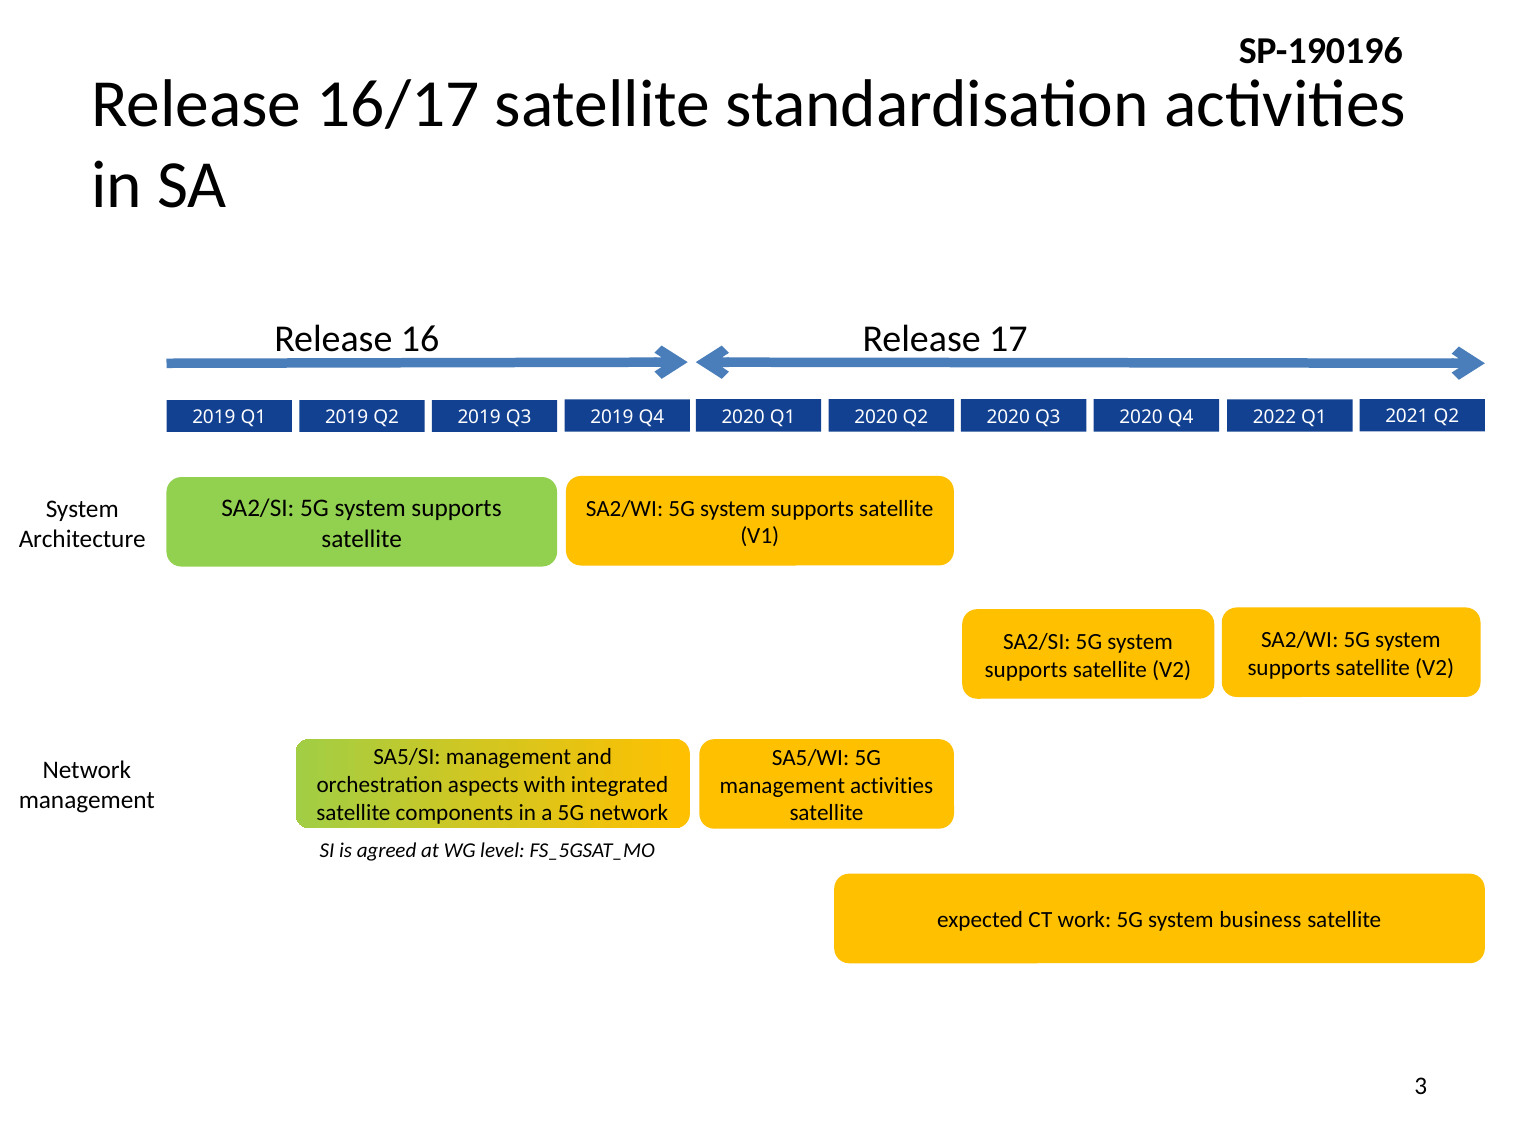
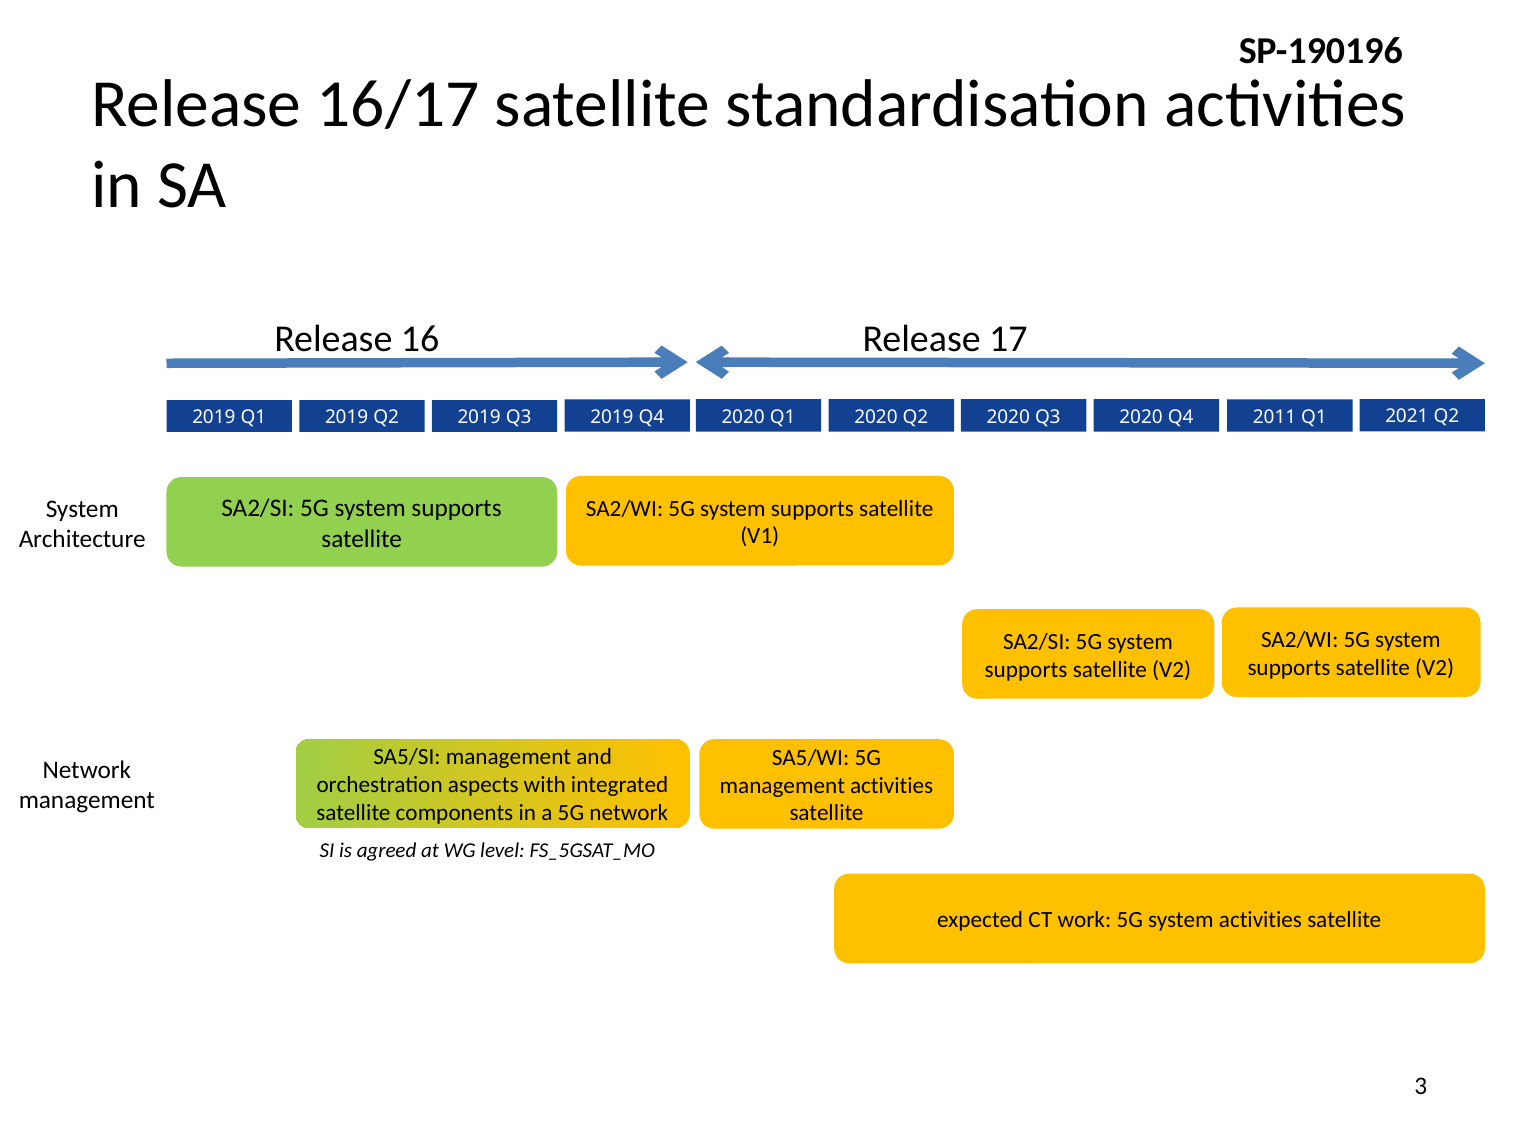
2022: 2022 -> 2011 (1275, 417)
system business: business -> activities (1260, 920)
